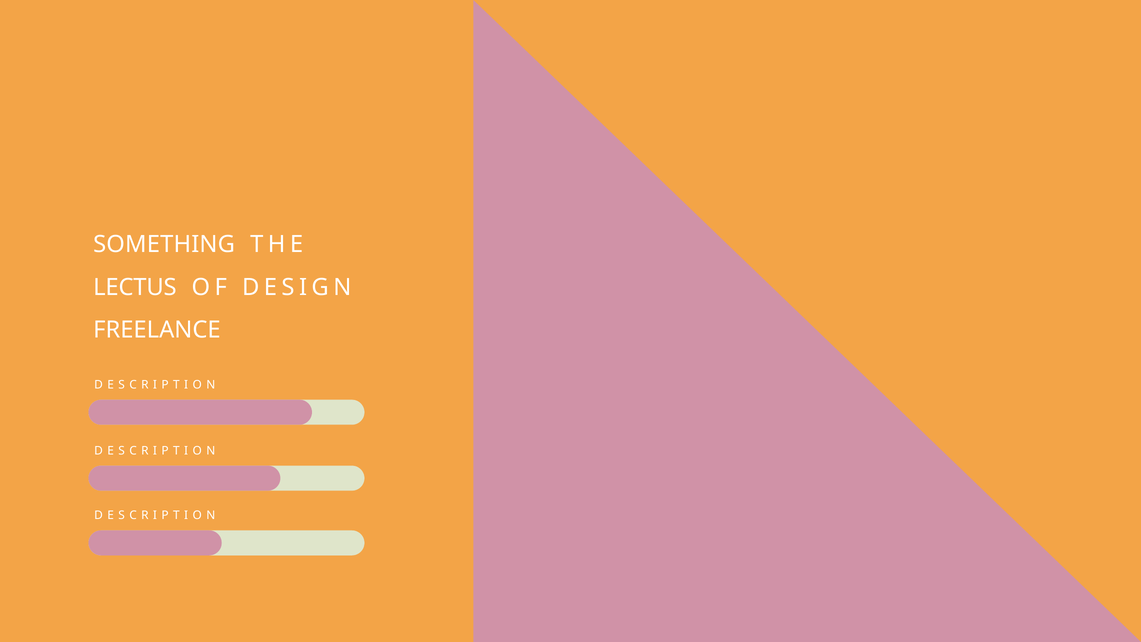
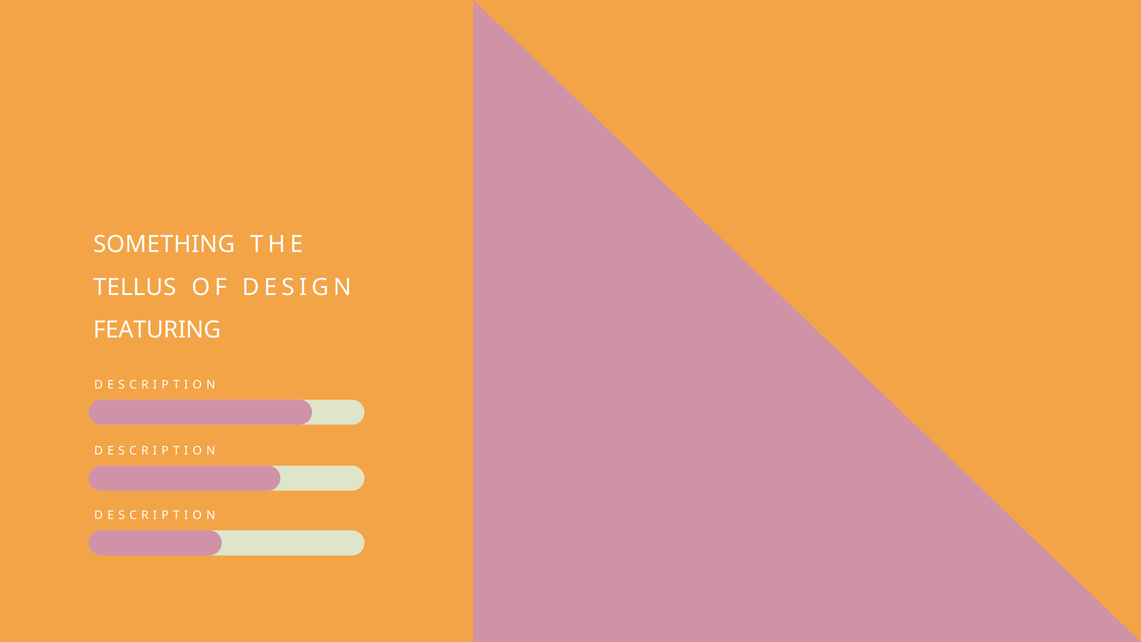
LECTUS: LECTUS -> TELLUS (135, 287)
FREELANCE: FREELANCE -> FEATURING (157, 330)
